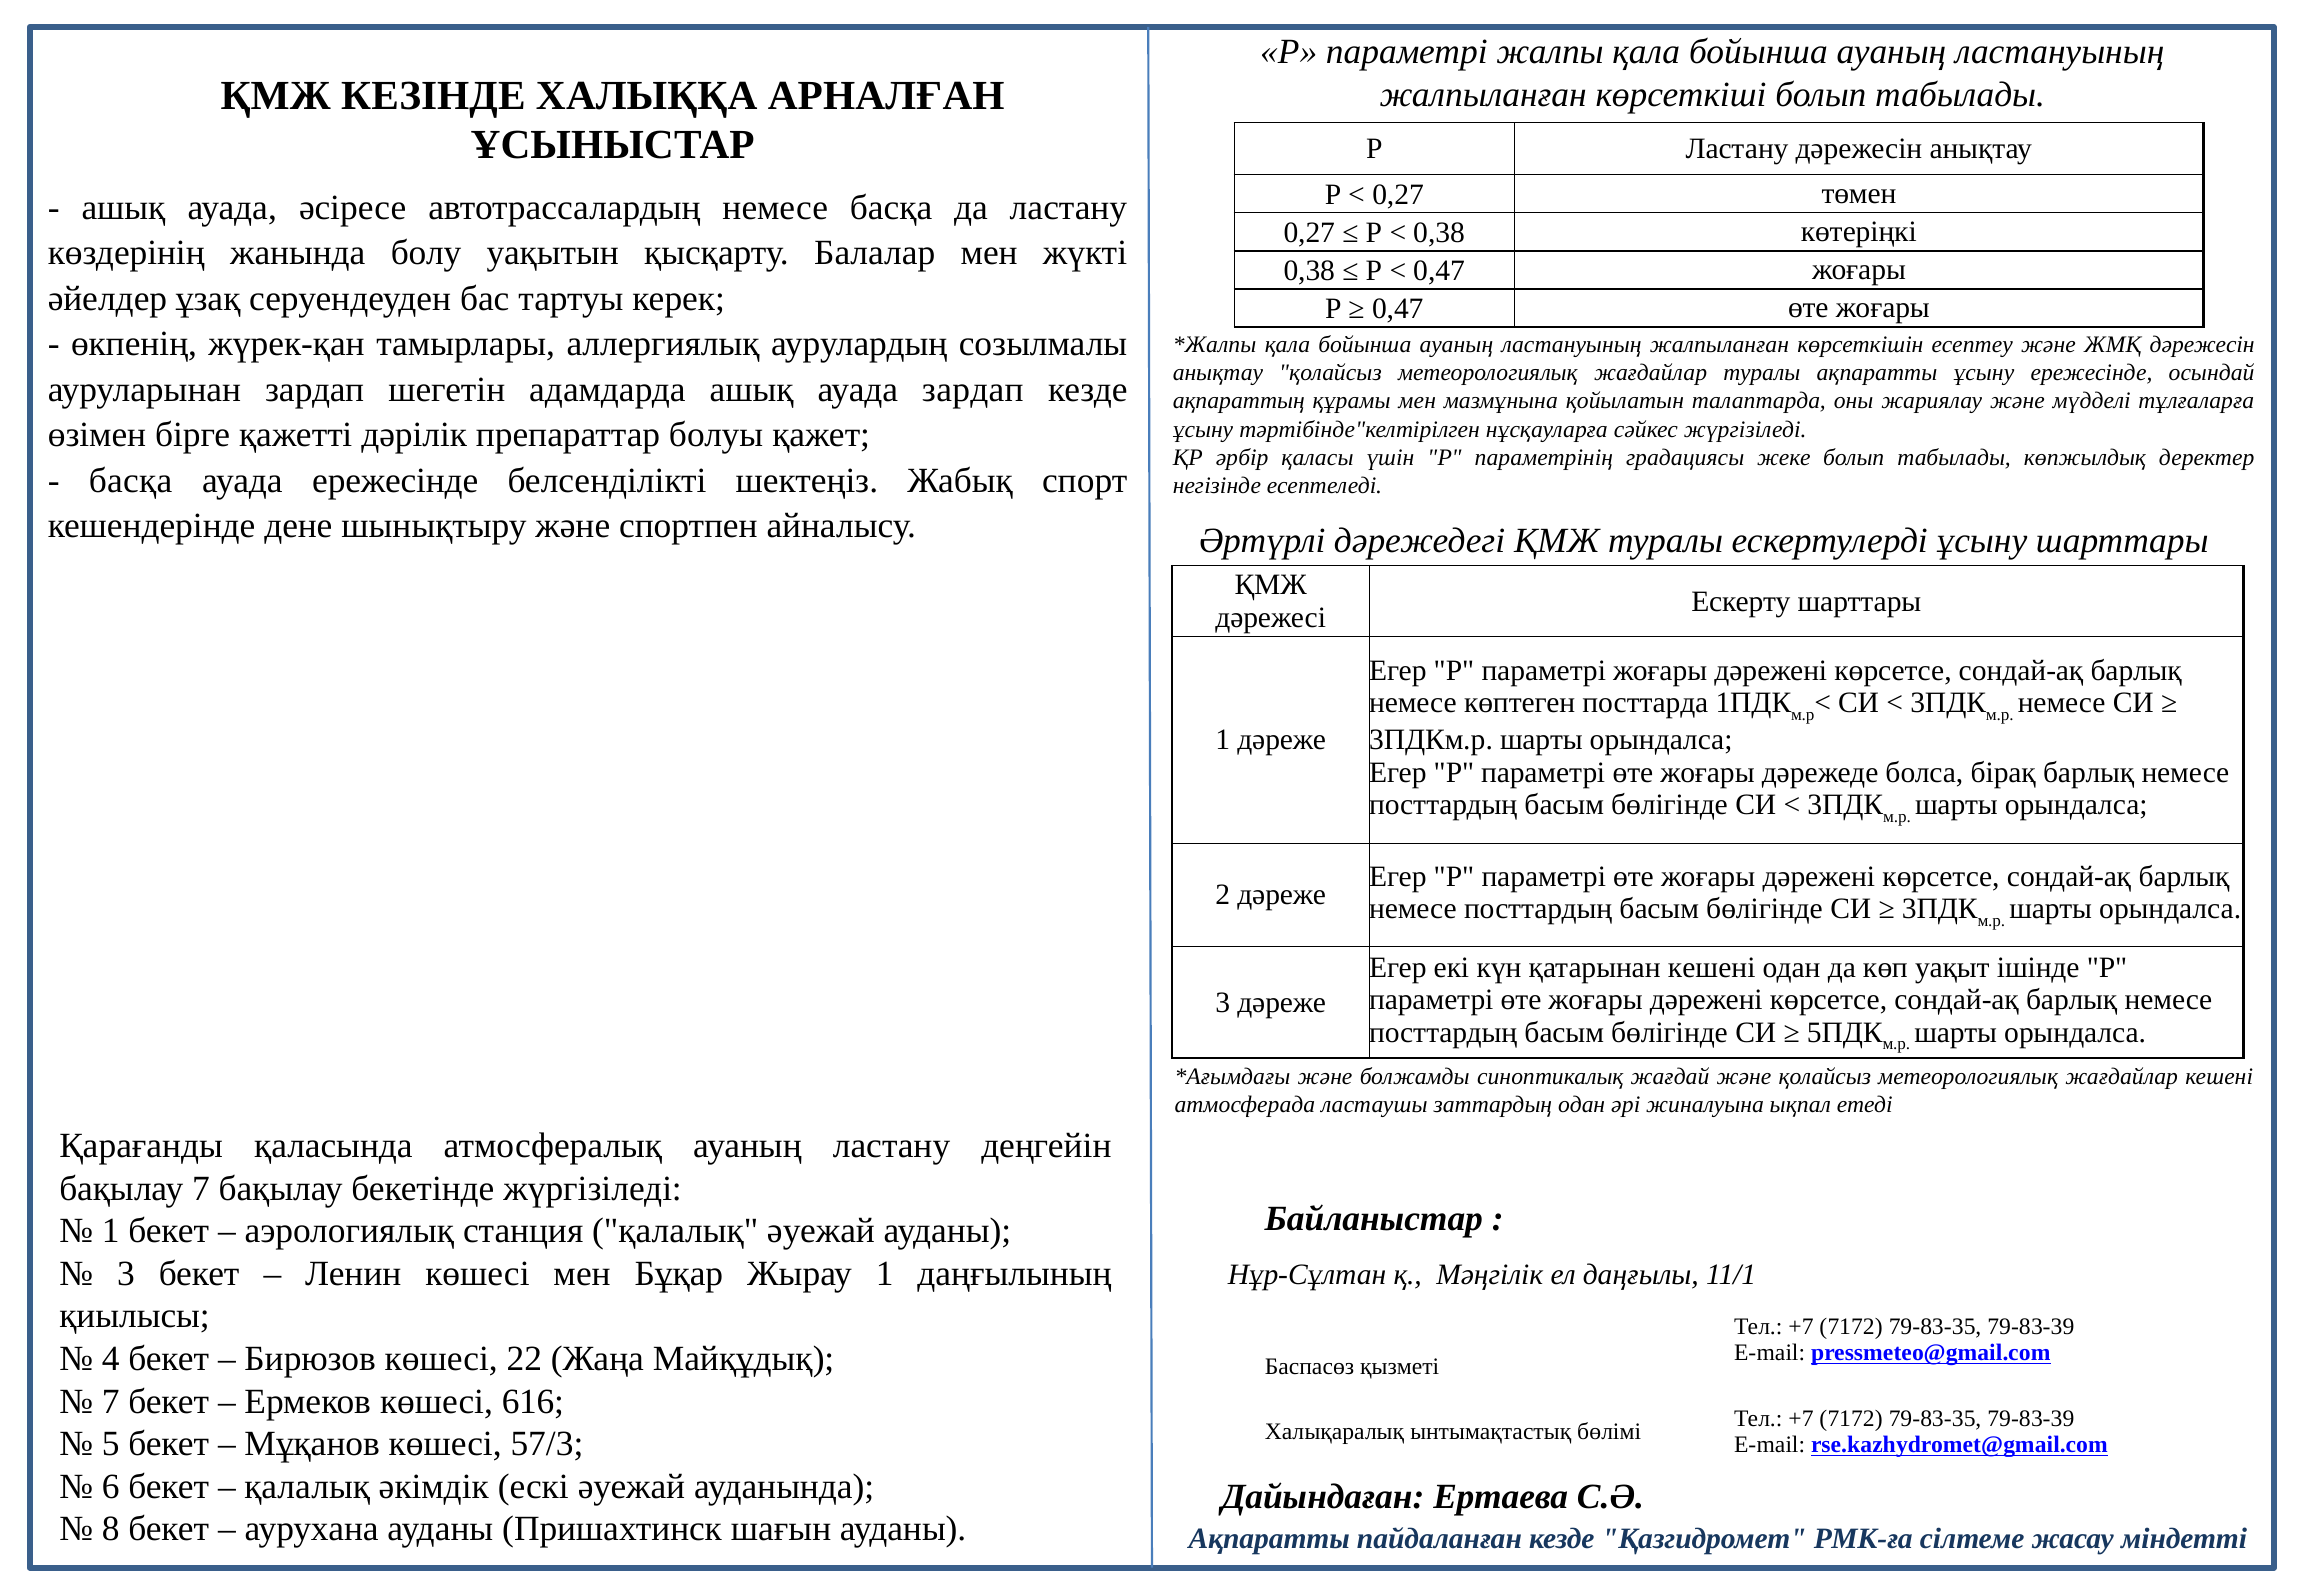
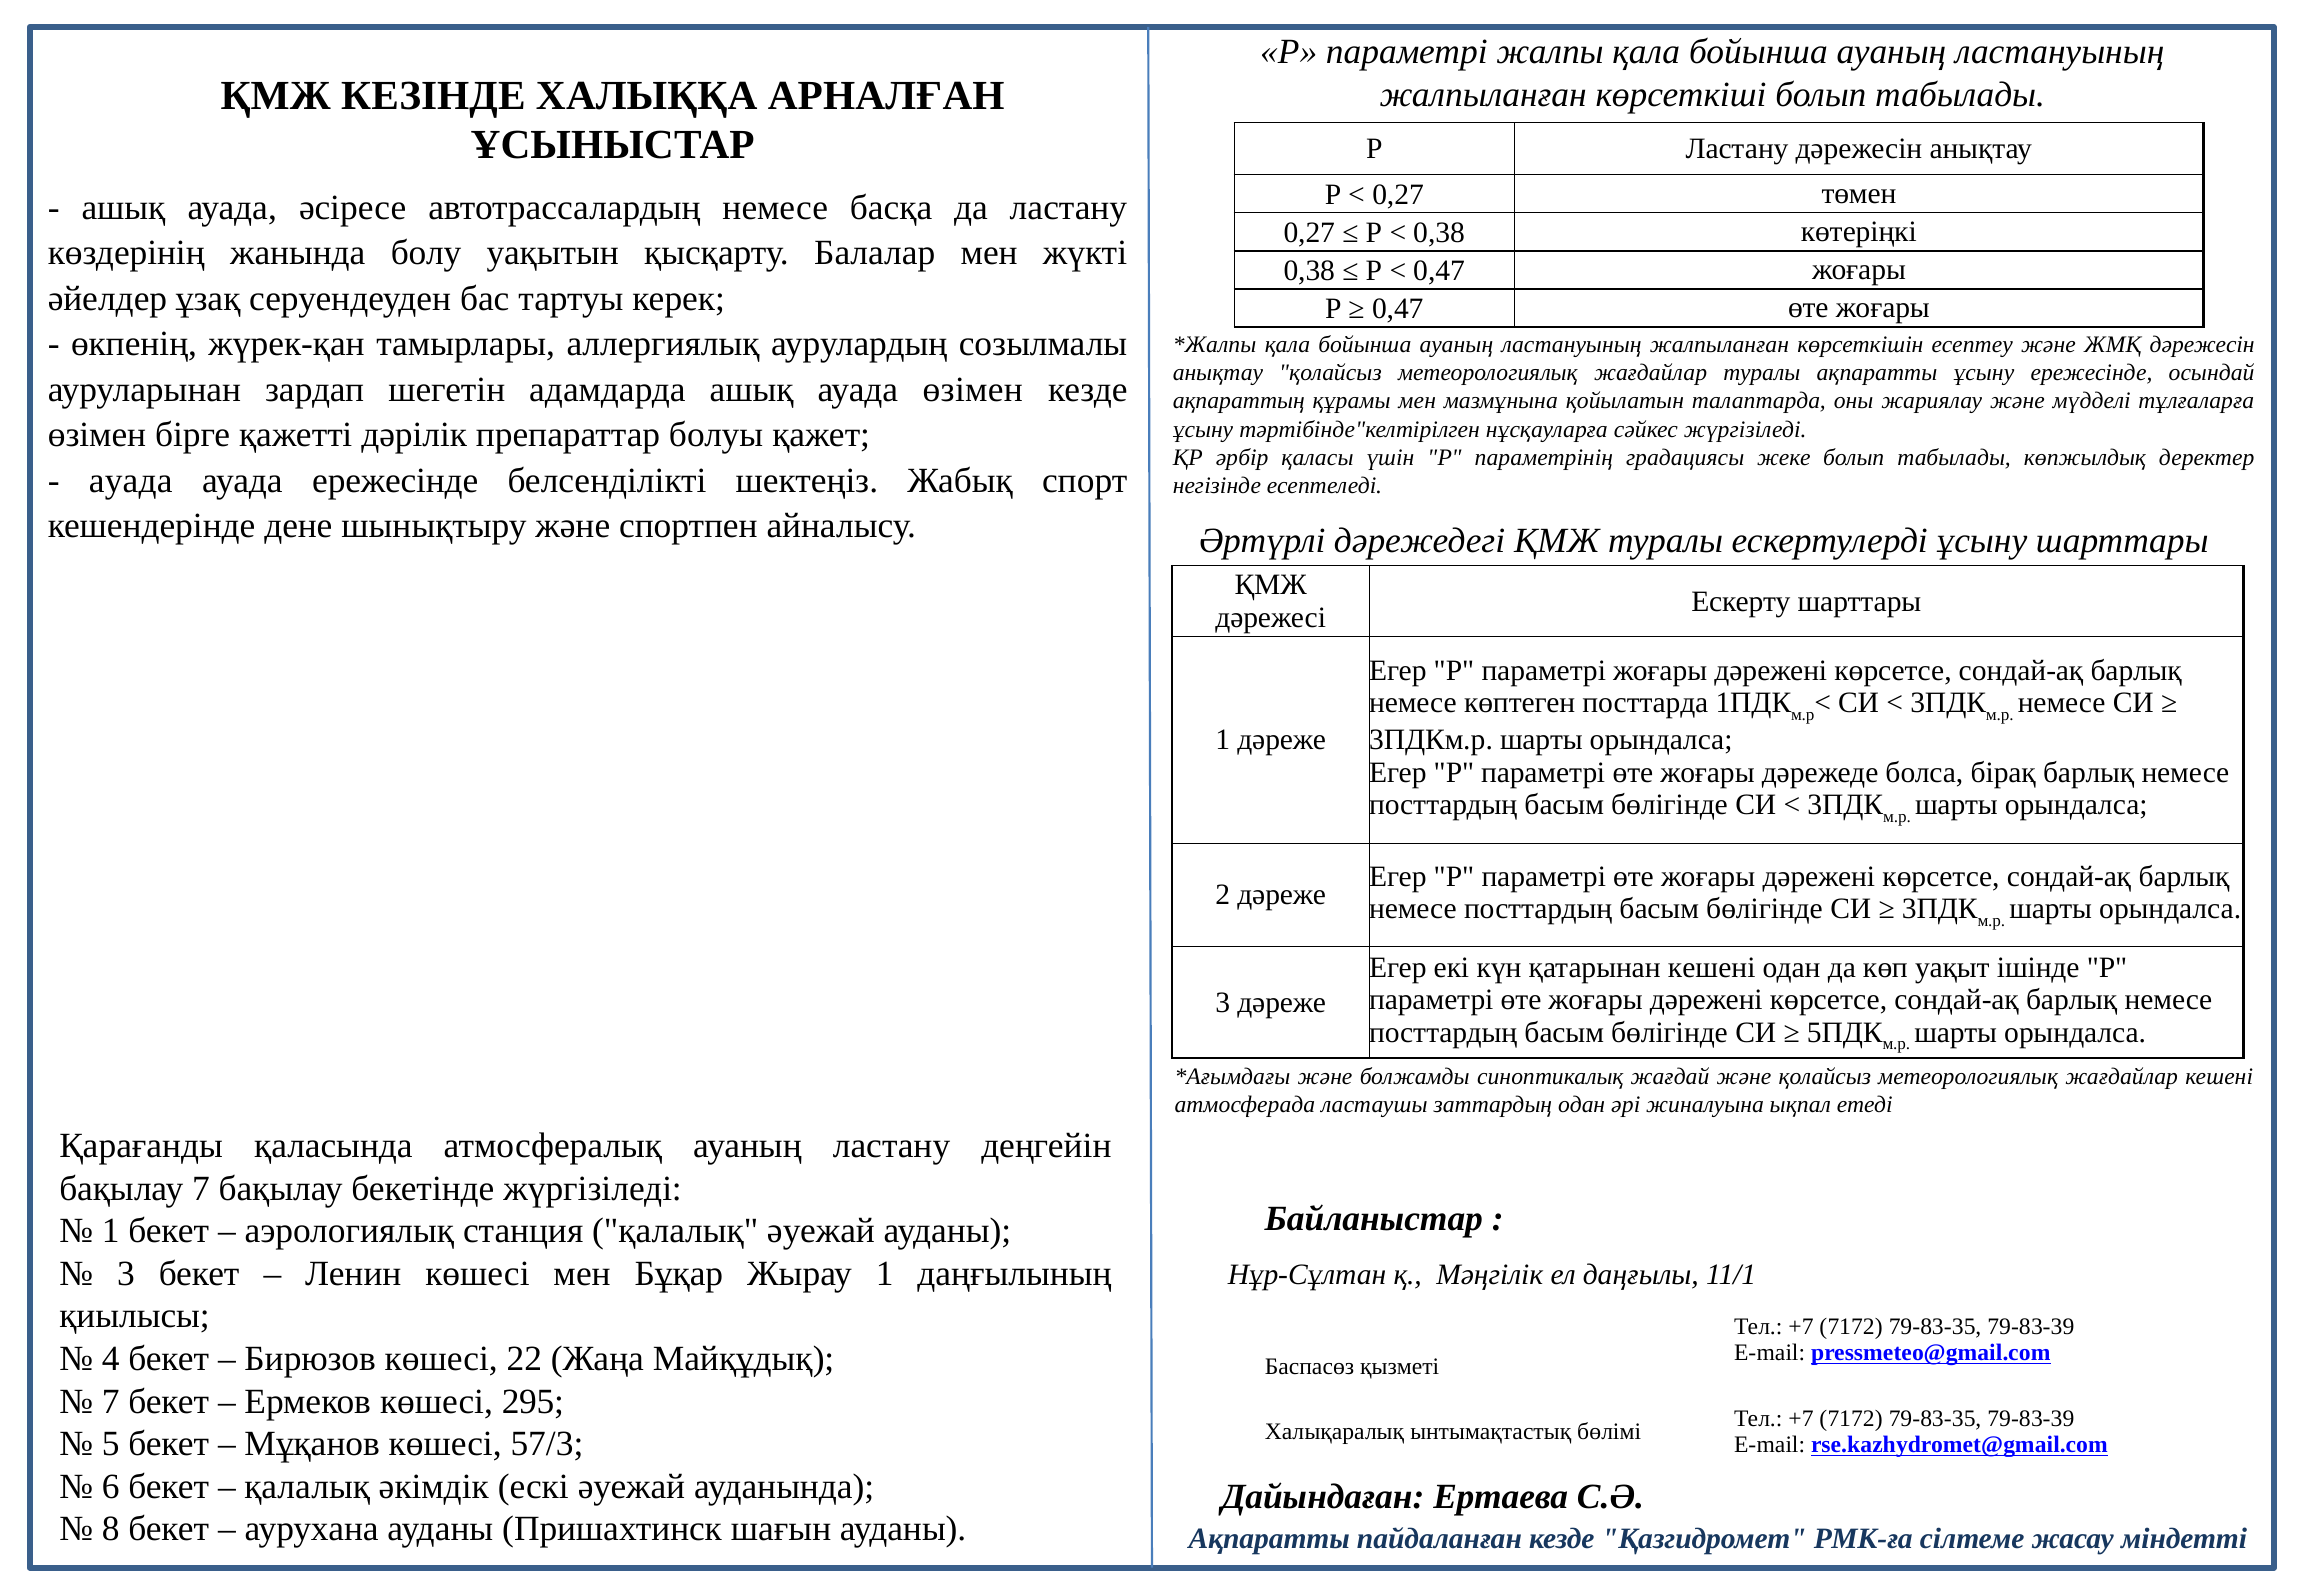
ауада зардап: зардап -> өзімен (973, 389)
басқа: басқа -> ауада (131, 480)
616: 616 -> 295 (533, 1401)
